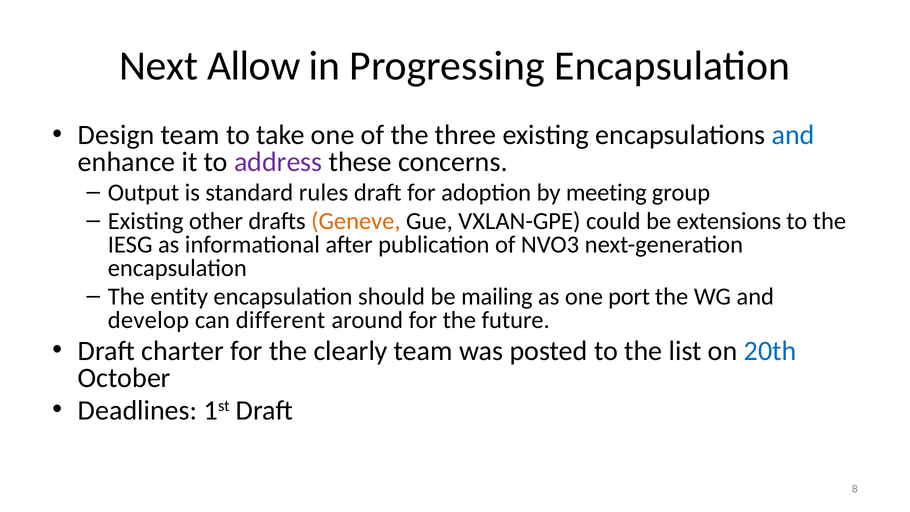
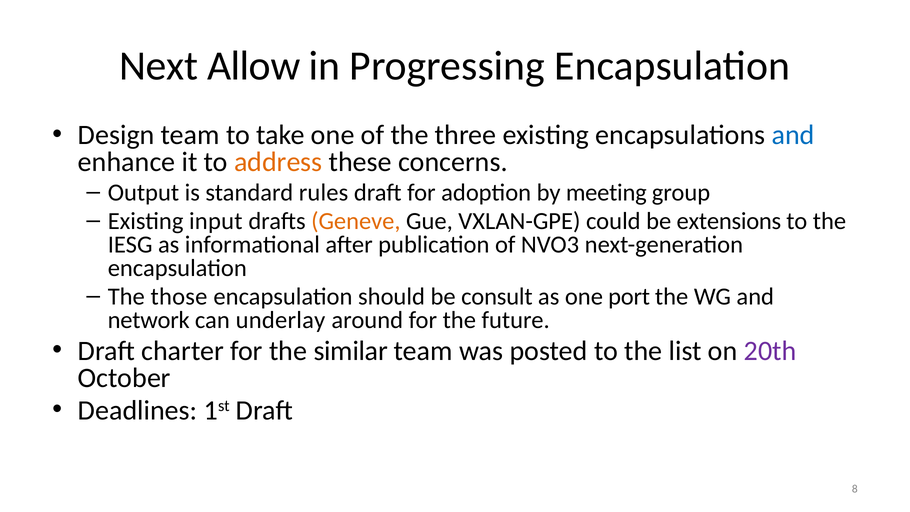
address colour: purple -> orange (278, 162)
other: other -> input (216, 221)
entity: entity -> those (179, 297)
mailing: mailing -> consult (497, 297)
develop: develop -> network (149, 320)
different: different -> underlay (281, 320)
clearly: clearly -> similar (351, 351)
20th colour: blue -> purple (770, 351)
